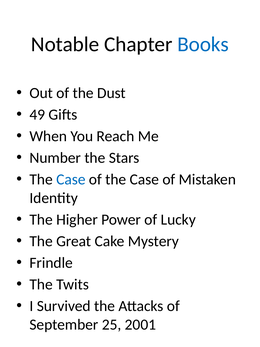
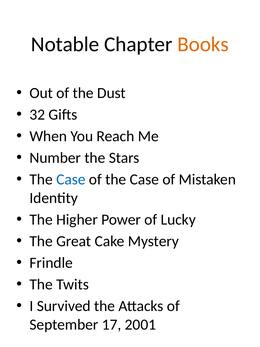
Books colour: blue -> orange (203, 44)
49: 49 -> 32 (37, 115)
25: 25 -> 17 (112, 324)
